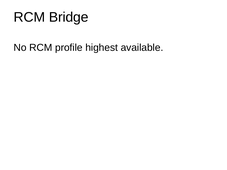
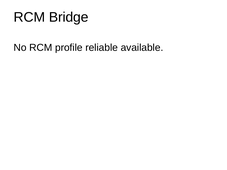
highest: highest -> reliable (102, 48)
